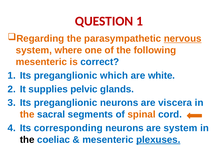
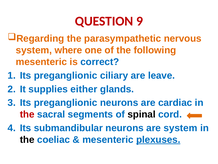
QUESTION 1: 1 -> 9 (140, 21)
nervous underline: present -> none (183, 38)
which: which -> ciliary (114, 75)
white: white -> leave (161, 75)
pelvic: pelvic -> either (84, 89)
viscera: viscera -> cardiac (175, 102)
the colour: orange -> red (27, 114)
spinal colour: orange -> black (142, 114)
corresponding: corresponding -> submandibular (68, 128)
